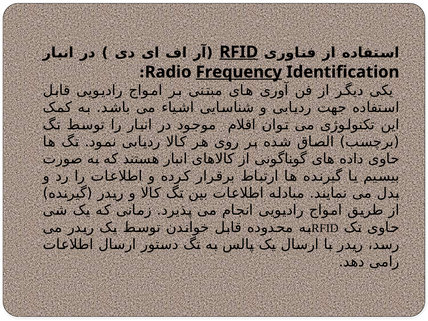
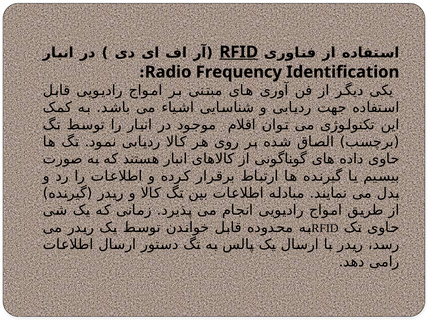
Frequency underline: present -> none (239, 72)
